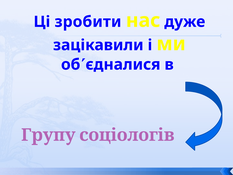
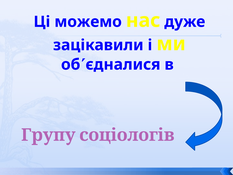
зробити: зробити -> можемо (88, 22)
